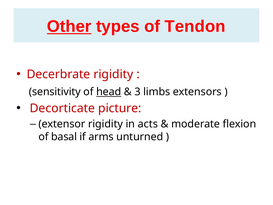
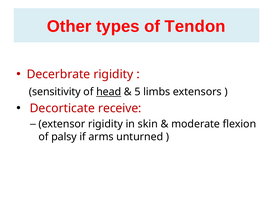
Other underline: present -> none (69, 26)
3: 3 -> 5 (137, 92)
picture: picture -> receive (120, 108)
acts: acts -> skin (148, 124)
basal: basal -> palsy (64, 137)
